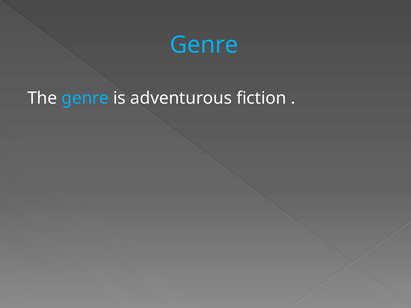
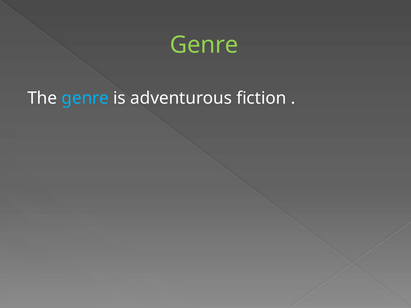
Genre colour: light blue -> light green (204, 45)
